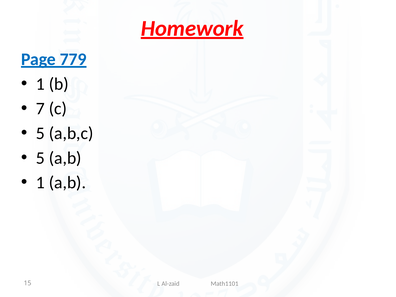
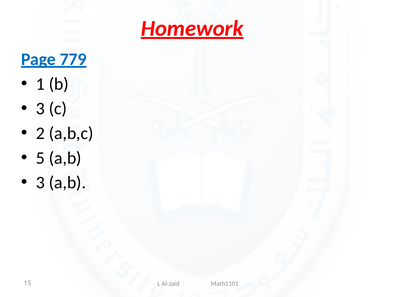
7: 7 -> 3 (40, 109)
5: 5 -> 2 (40, 133)
1: 1 -> 3 (40, 183)
